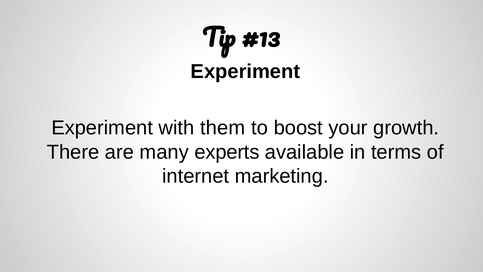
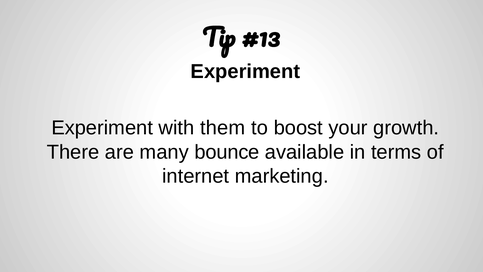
experts: experts -> bounce (227, 152)
